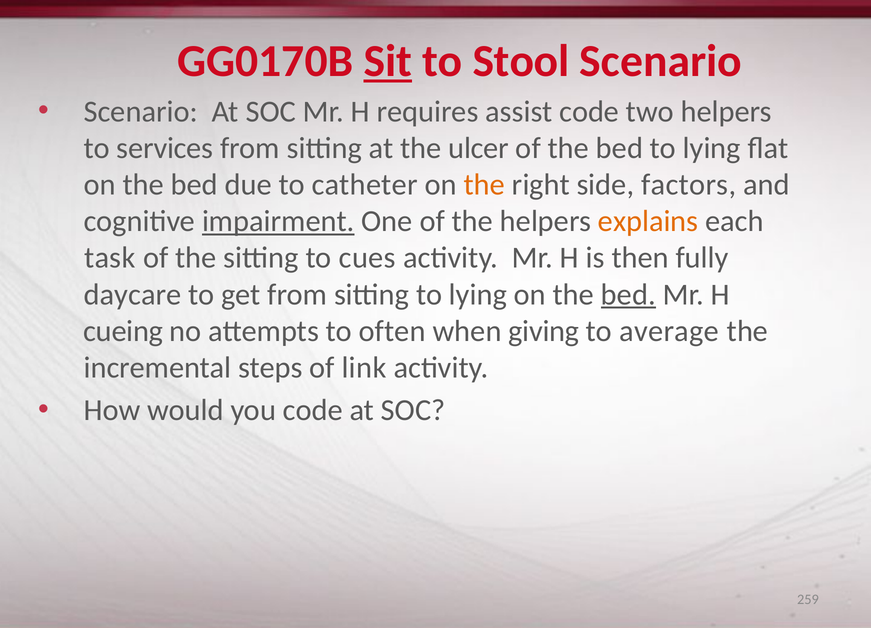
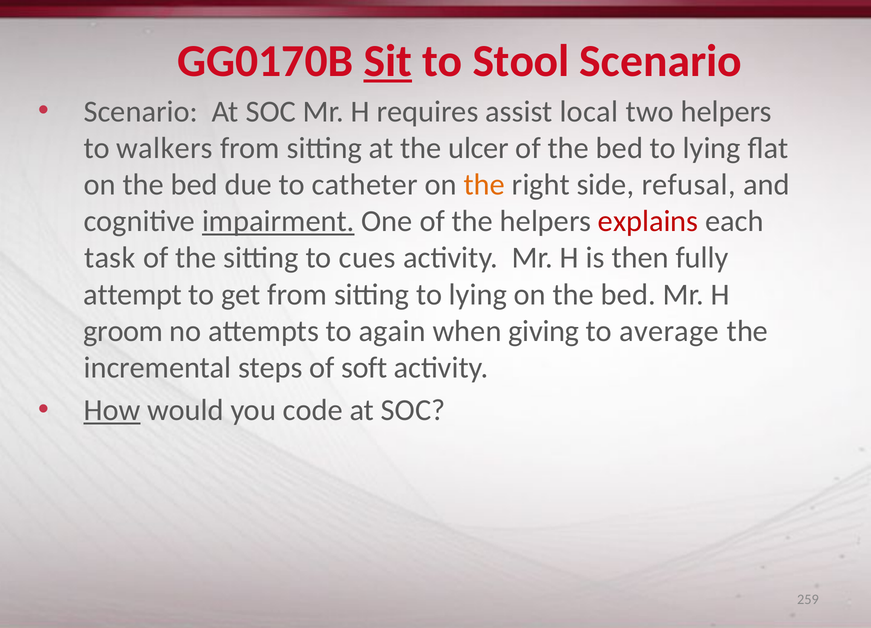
assist code: code -> local (589, 111)
services: services -> walkers (165, 148)
factors: factors -> refusal (689, 185)
explains colour: orange -> red (648, 221)
daycare: daycare -> attempt (133, 294)
bed underline: present -> none (628, 294)
cueing: cueing -> groom (123, 331)
often: often -> again (392, 331)
link: link -> soft (364, 367)
How underline: none -> present (112, 410)
